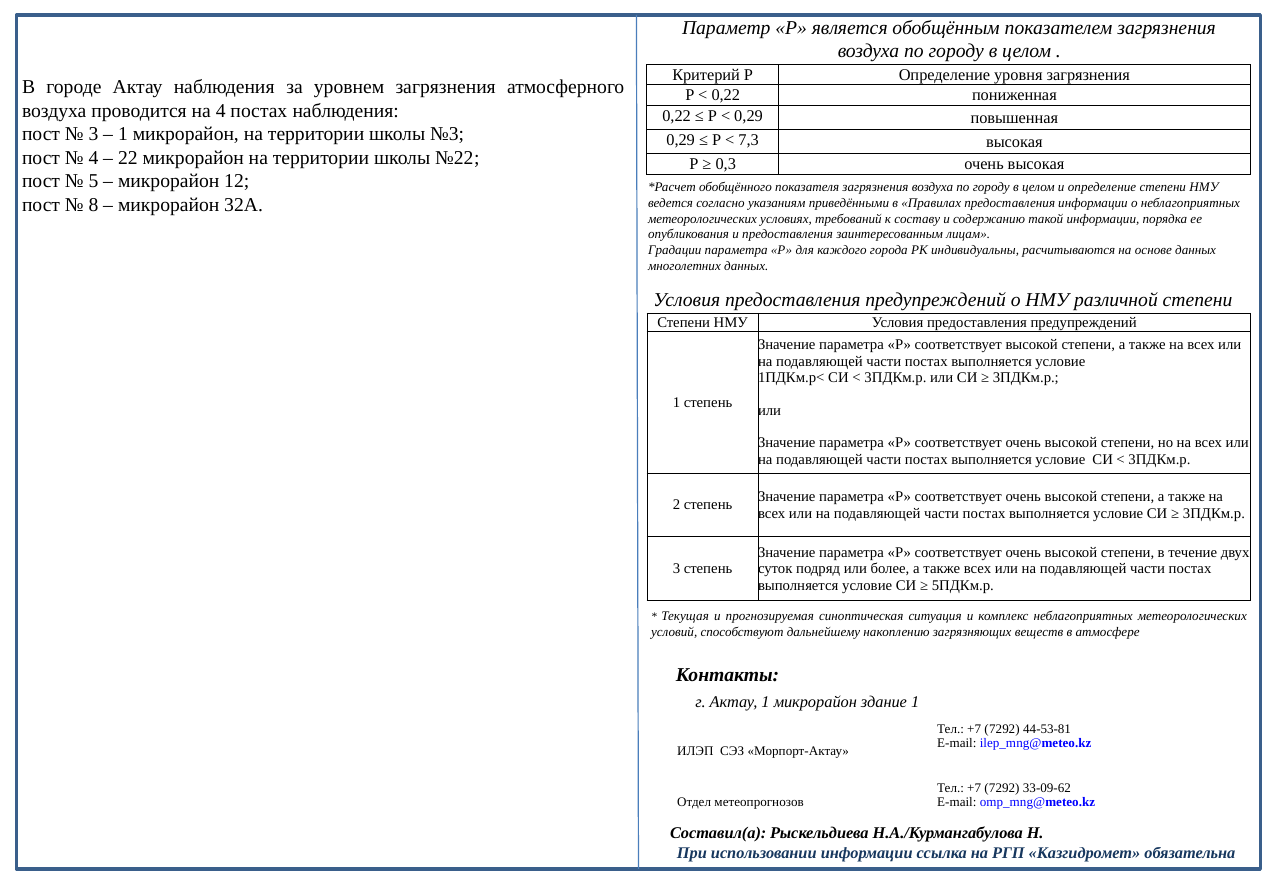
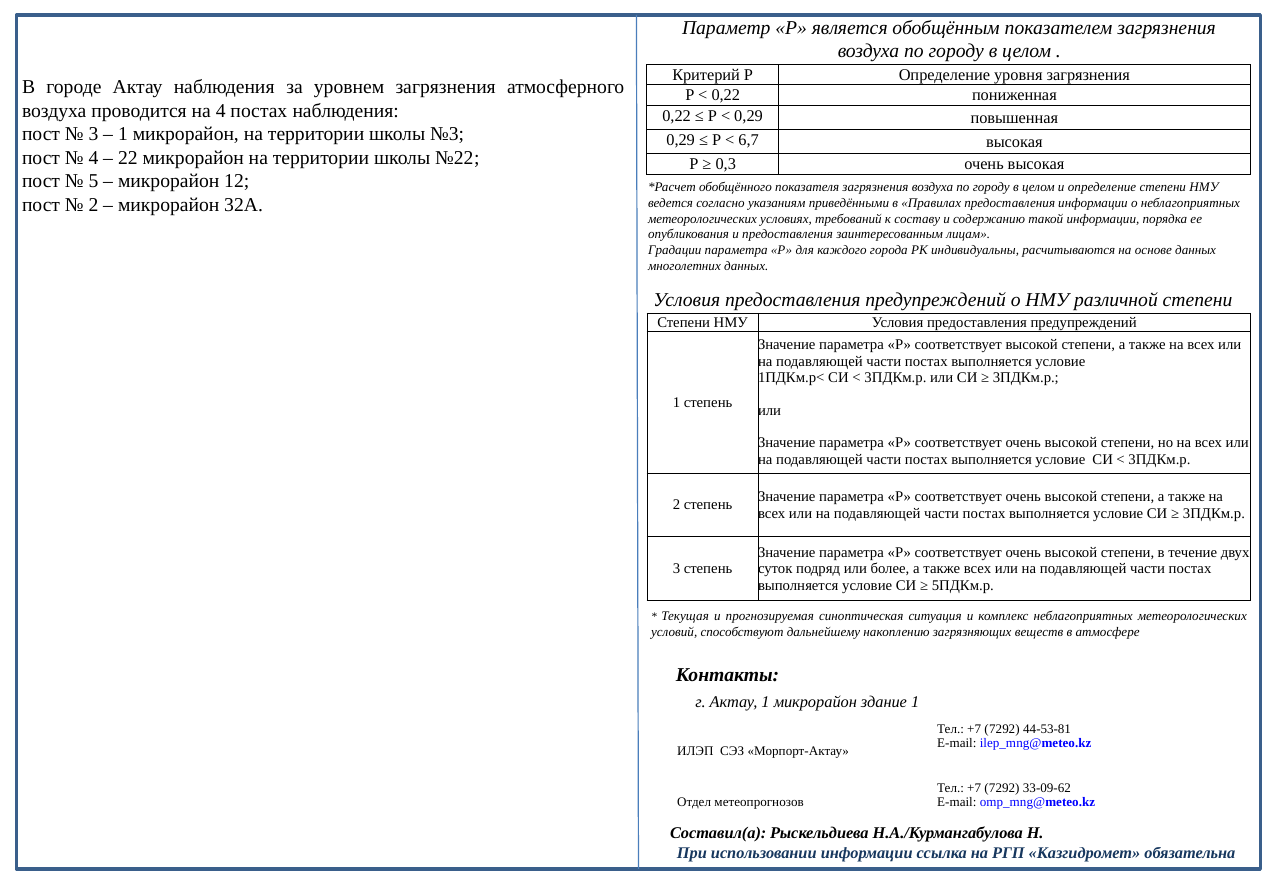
7,3: 7,3 -> 6,7 (749, 140)
8: 8 -> 2 (93, 205)
